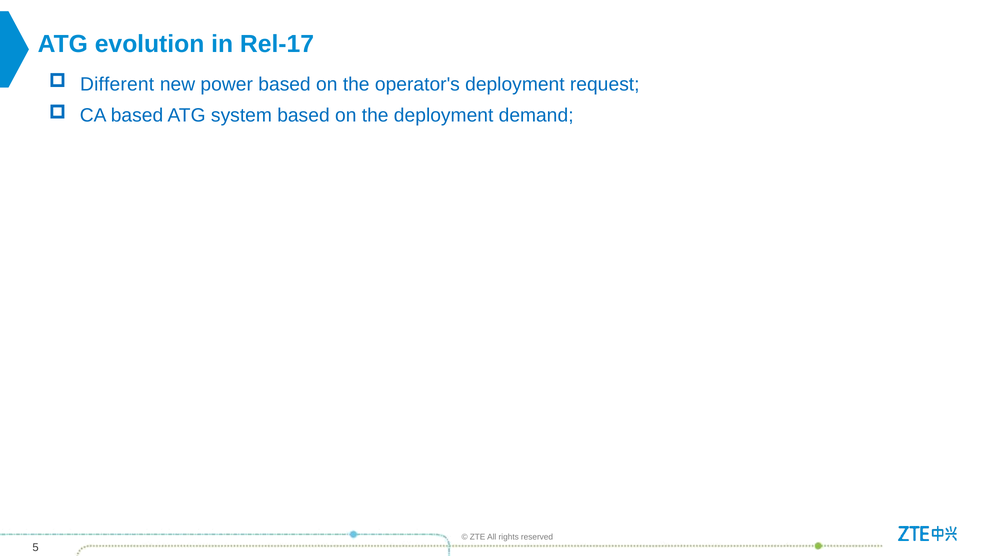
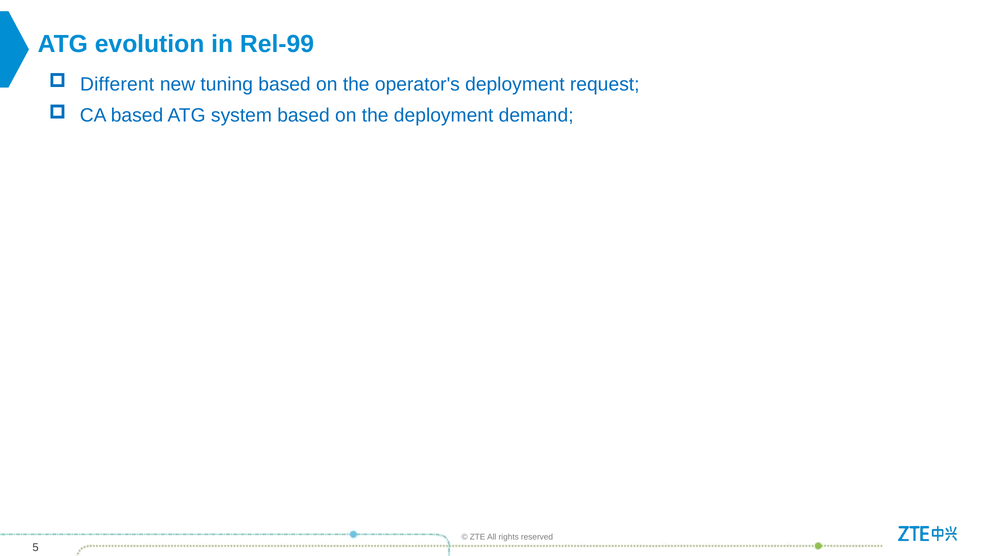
Rel-17: Rel-17 -> Rel-99 (277, 44)
power: power -> tuning (227, 84)
